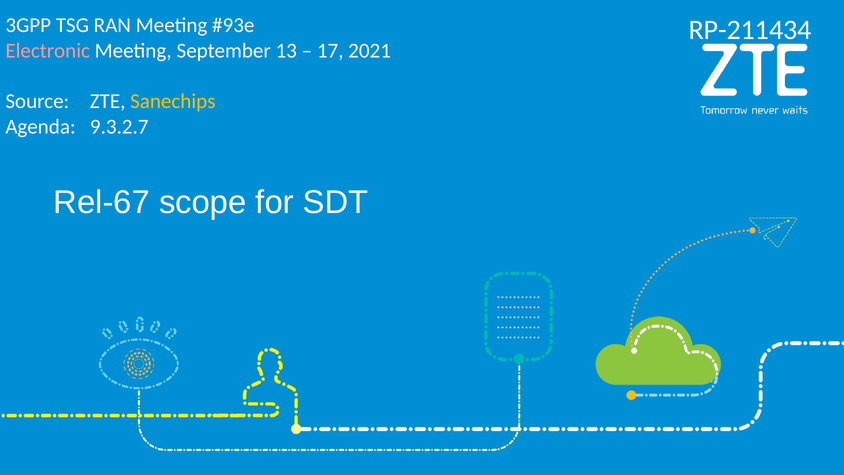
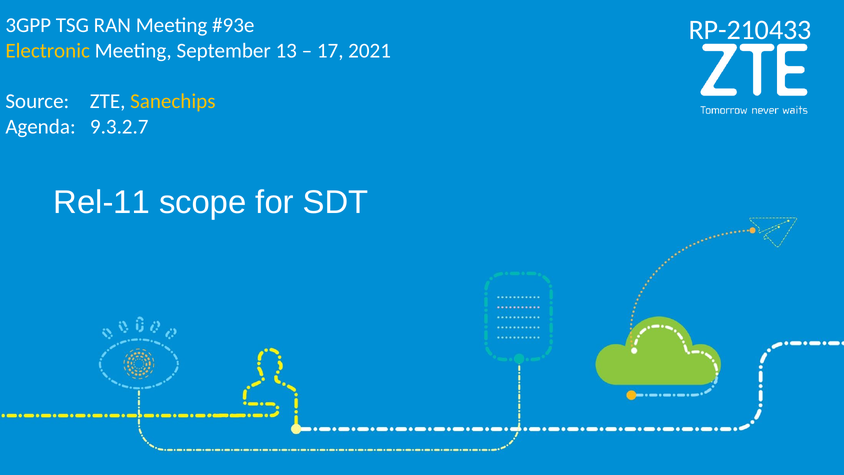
RP-211434: RP-211434 -> RP-210433 (750, 30)
Electronic colour: pink -> yellow (48, 51)
Rel-67: Rel-67 -> Rel-11 (102, 202)
